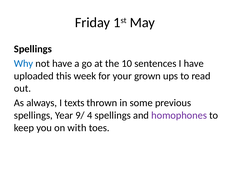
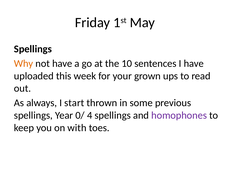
Why colour: blue -> orange (24, 63)
texts: texts -> start (74, 103)
9/: 9/ -> 0/ (80, 115)
